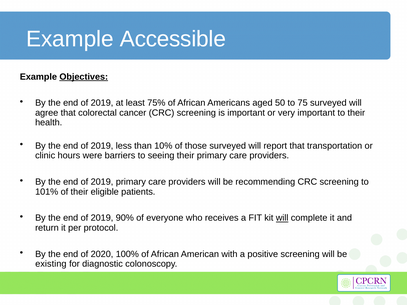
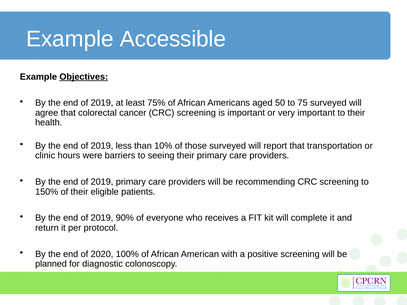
101%: 101% -> 150% (47, 192)
will underline: present -> none (282, 218)
existing: existing -> planned (51, 264)
